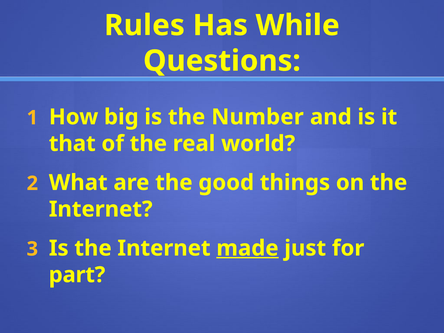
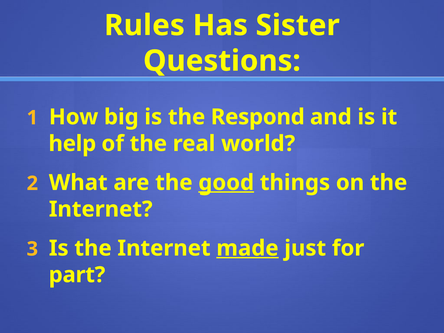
While: While -> Sister (298, 25)
Number: Number -> Respond (258, 117)
that: that -> help (72, 144)
good underline: none -> present (226, 183)
